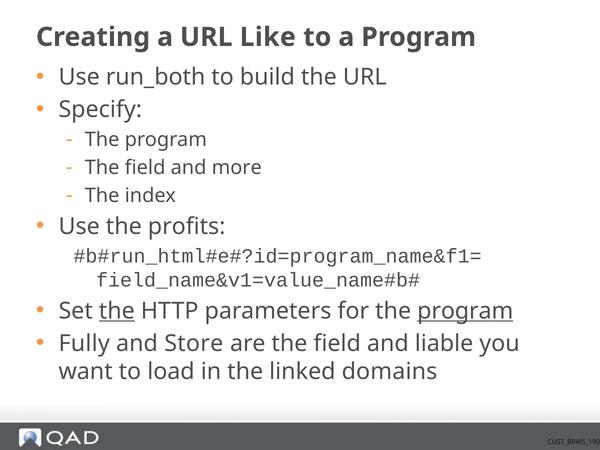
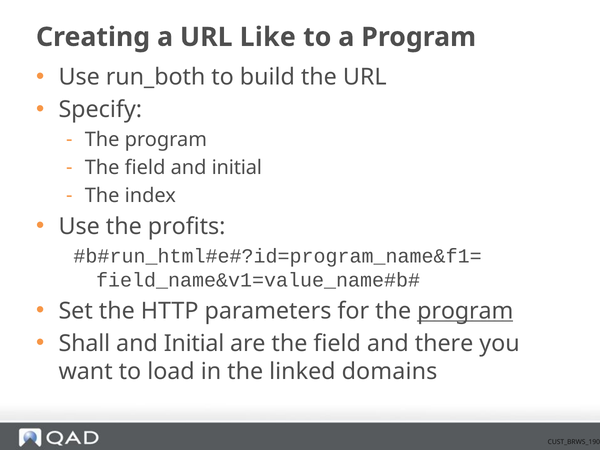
field and more: more -> initial (237, 167)
the underline: present -> none (117, 311)
Fully: Fully -> Shall (84, 344)
Store: Store -> Initial (194, 344)
liable: liable -> there (444, 344)
